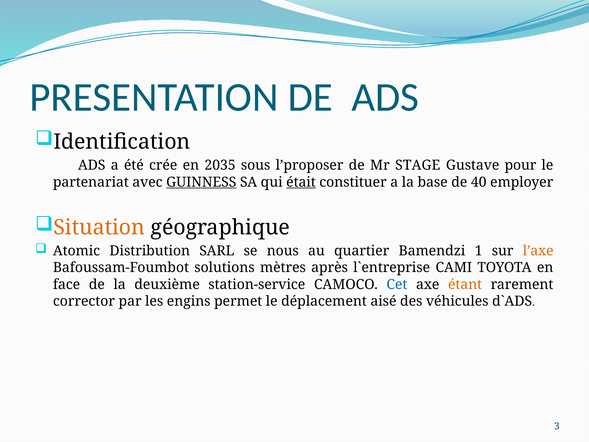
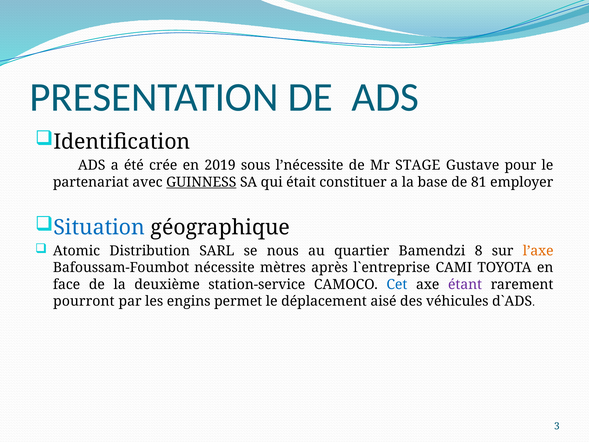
2035: 2035 -> 2019 (220, 165)
l’proposer: l’proposer -> l’nécessite (310, 165)
était underline: present -> none (301, 182)
40: 40 -> 81 (479, 182)
Situation colour: orange -> blue (99, 227)
1: 1 -> 8 (479, 251)
solutions: solutions -> nécessite (224, 268)
étant colour: orange -> purple (465, 284)
corrector: corrector -> pourront (84, 301)
